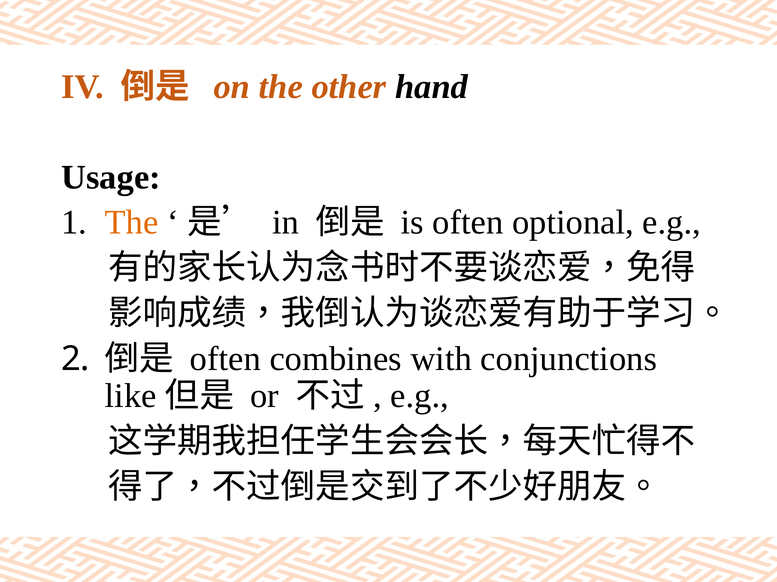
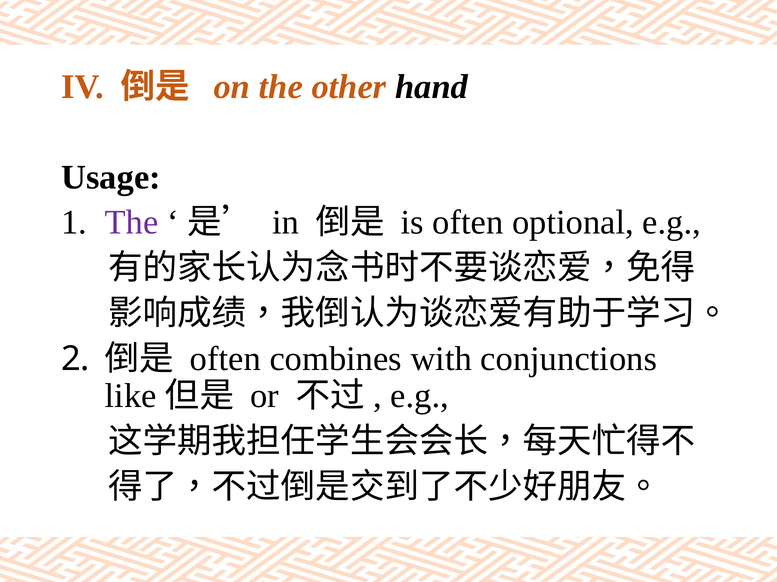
The colour: orange -> purple (132, 223)
